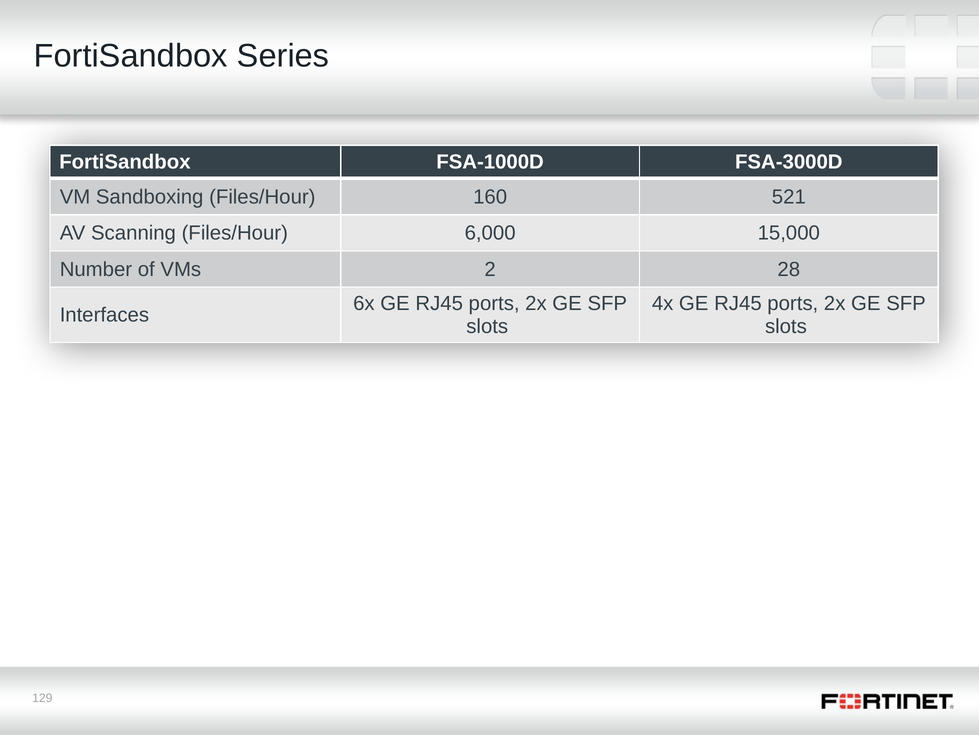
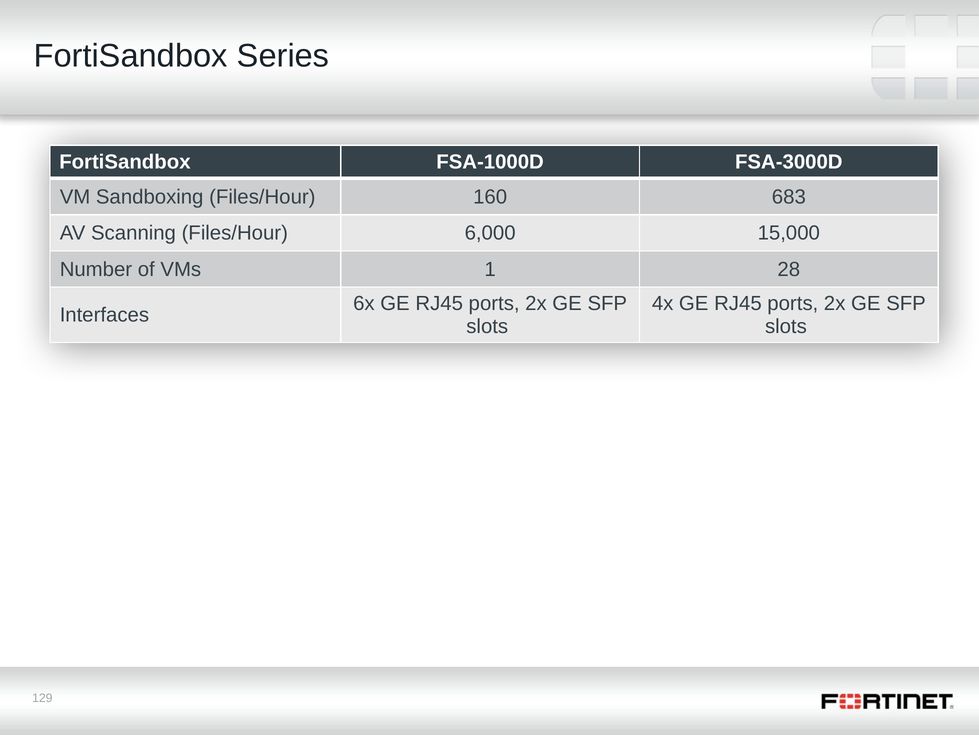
521: 521 -> 683 (789, 197)
2: 2 -> 1 (490, 269)
